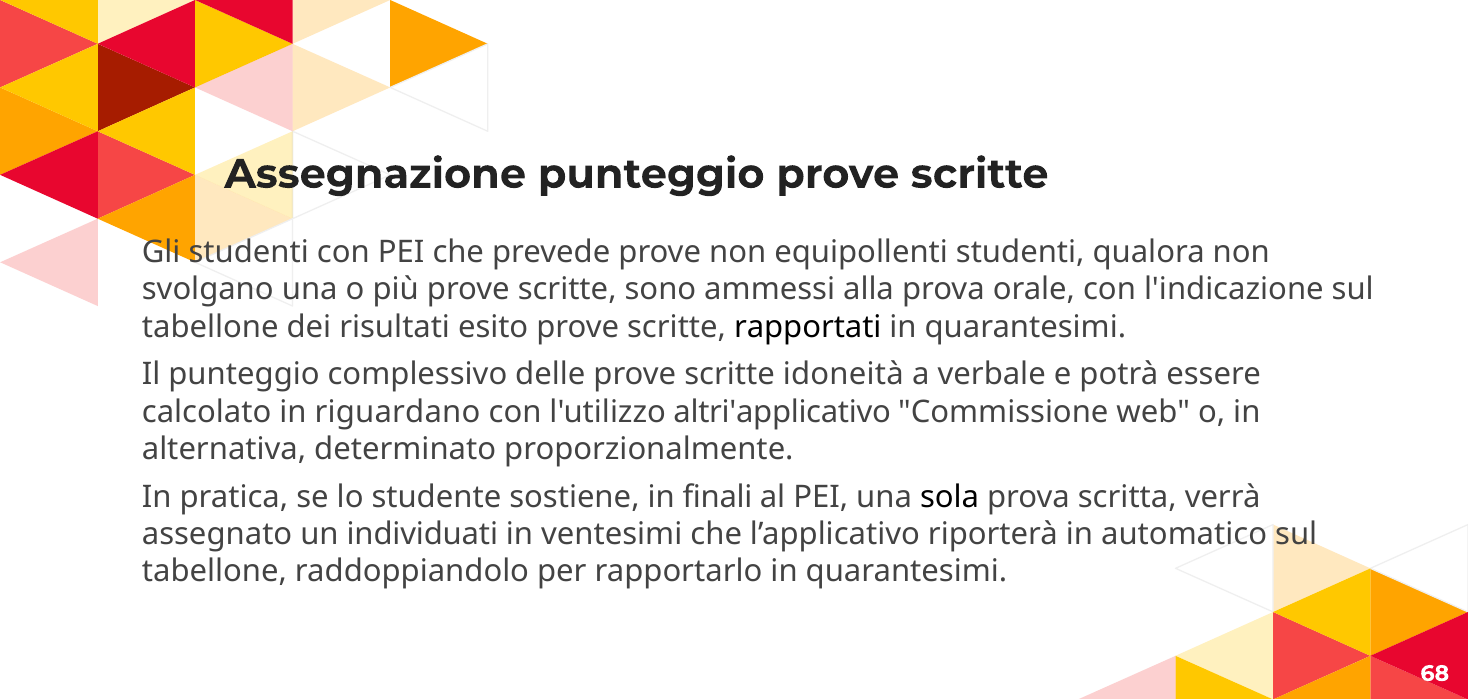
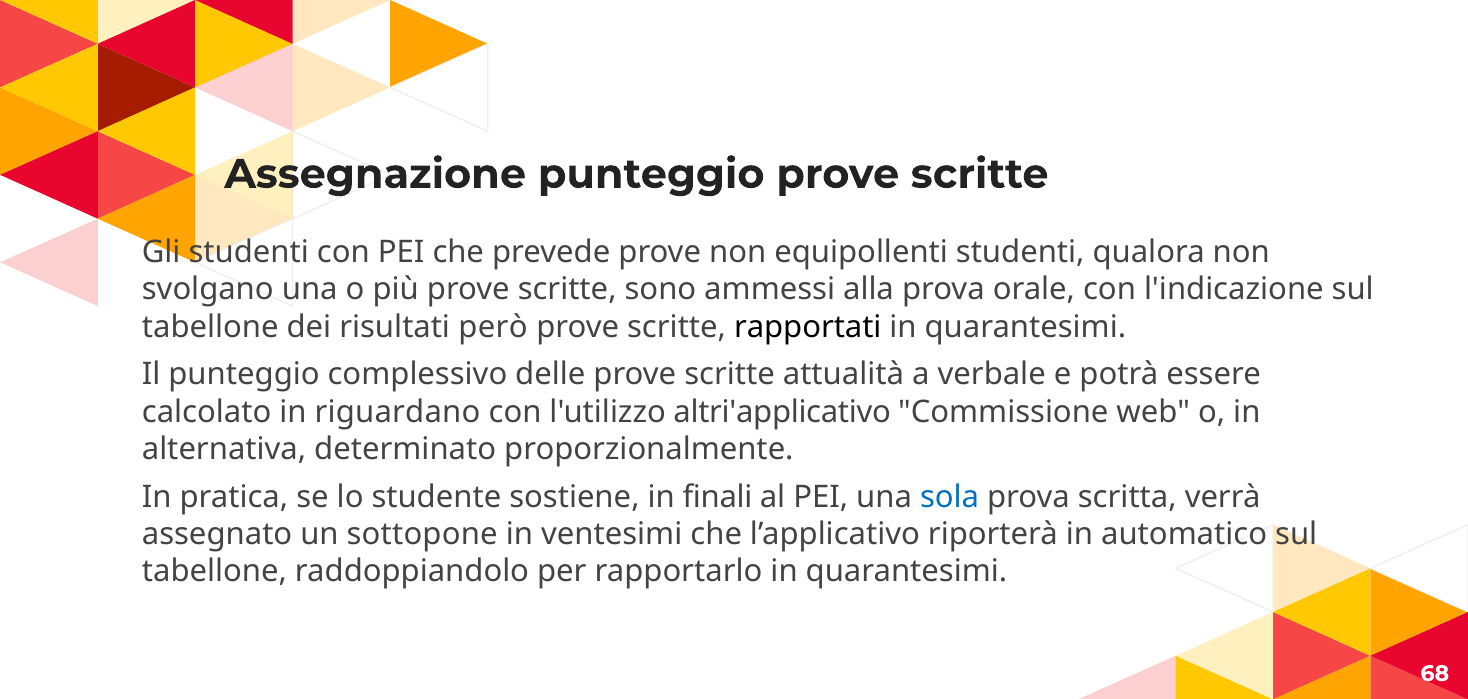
esito: esito -> però (493, 327)
idoneità: idoneità -> attualità (843, 375)
sola colour: black -> blue (950, 497)
individuati: individuati -> sottopone (422, 534)
